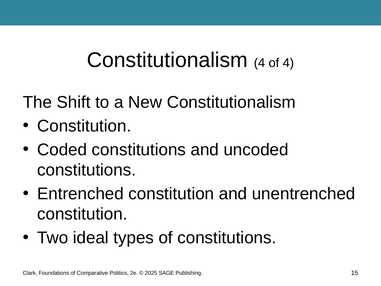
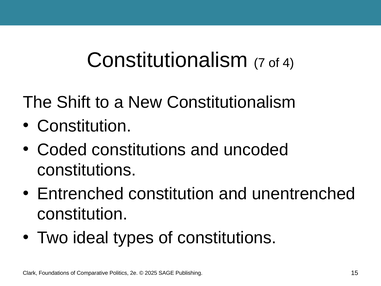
Constitutionalism 4: 4 -> 7 (259, 63)
